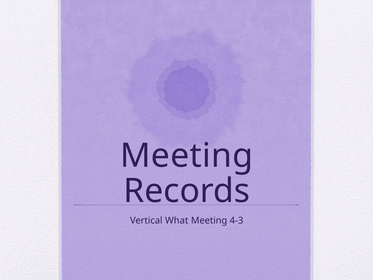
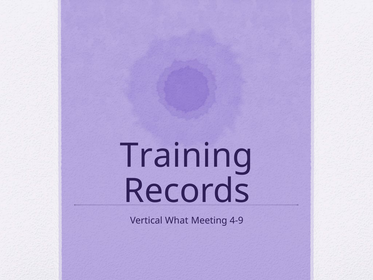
Meeting: Meeting -> Training (187, 156)
4-3: 4-3 -> 4-9 (237, 220)
